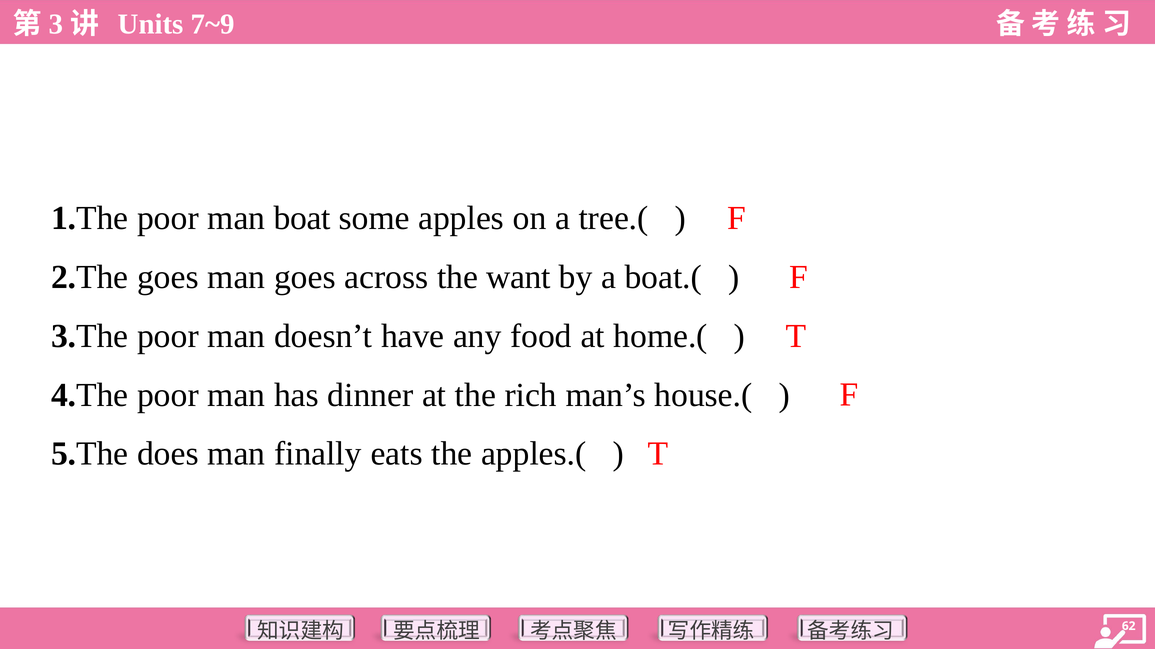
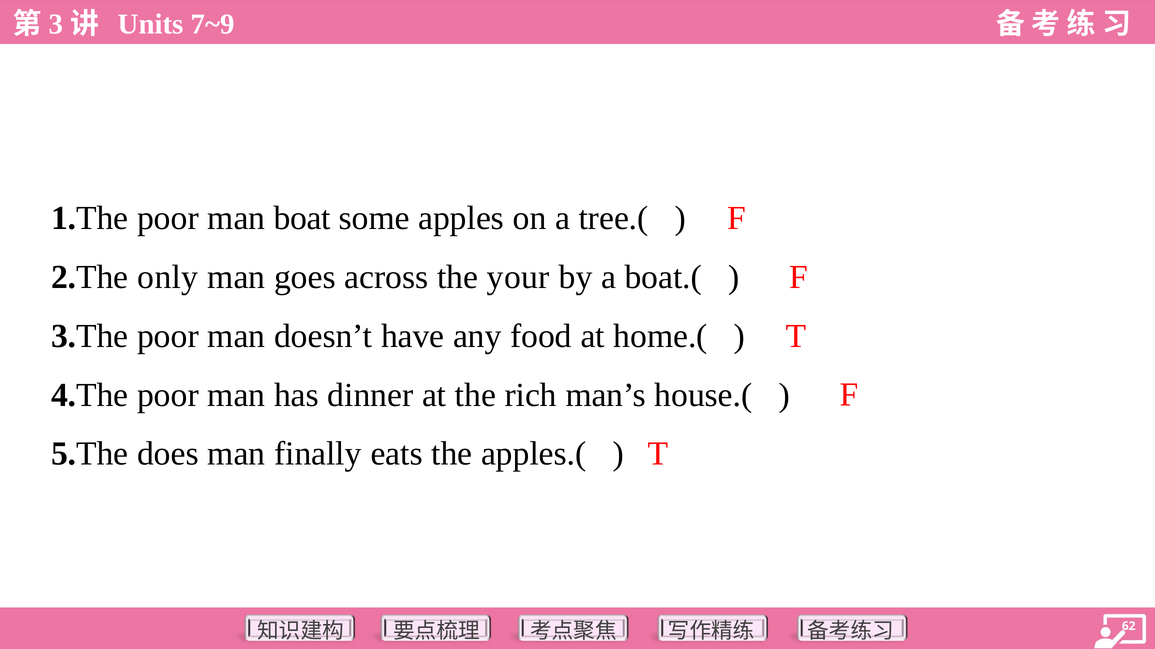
2.The goes: goes -> only (168, 278)
want: want -> your (518, 278)
